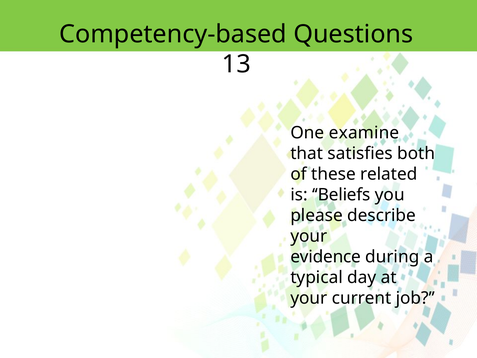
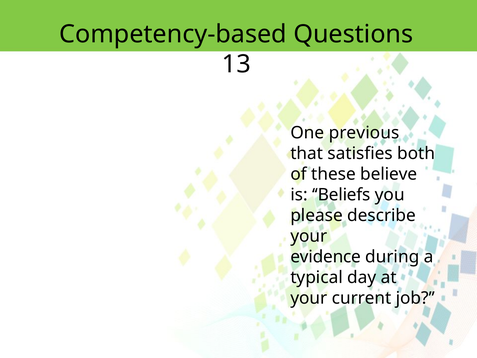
examine: examine -> previous (364, 133)
related: related -> believe (389, 174)
